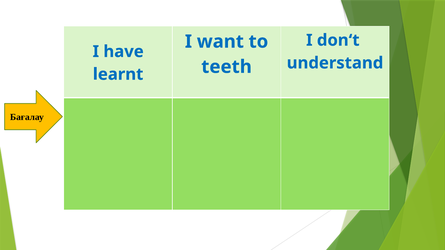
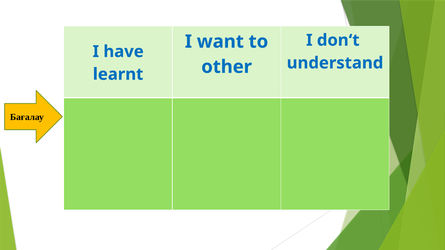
teeth: teeth -> other (227, 67)
